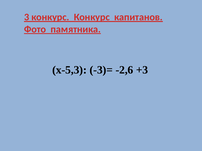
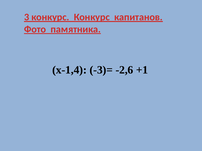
х-5,3: х-5,3 -> х-1,4 (70, 70)
+3: +3 -> +1 (142, 70)
